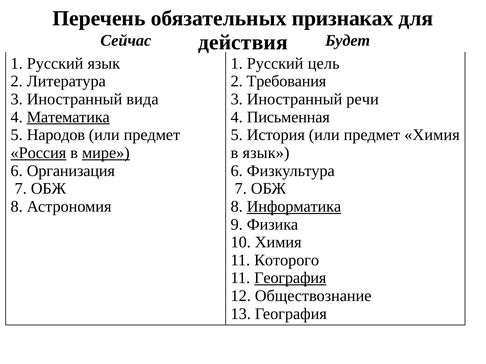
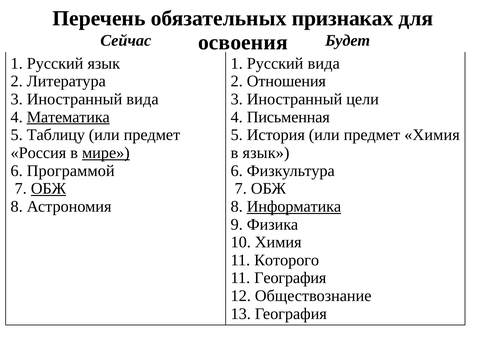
действия: действия -> освоения (243, 43)
Русский цель: цель -> вида (324, 63)
Требования: Требования -> Отношения (286, 81)
речи: речи -> цели (363, 99)
Народов: Народов -> Таблицу (56, 135)
Россия underline: present -> none (38, 153)
Организация: Организация -> Программой (71, 171)
ОБЖ underline: none -> present (48, 189)
География underline: present -> none (290, 278)
